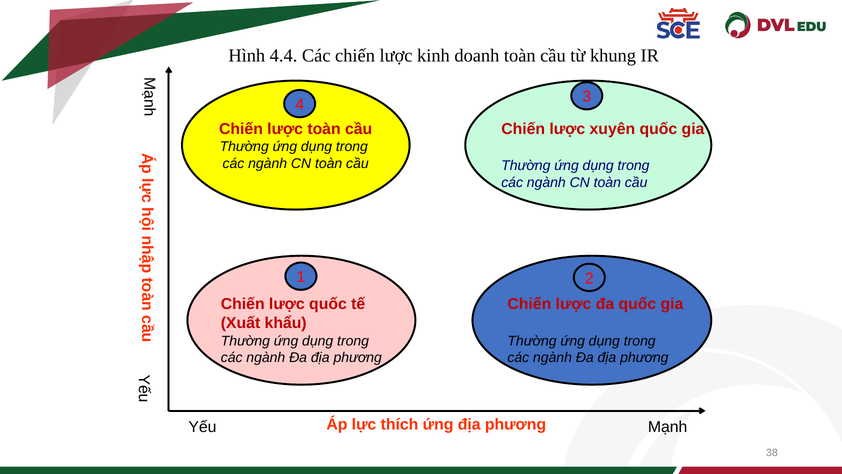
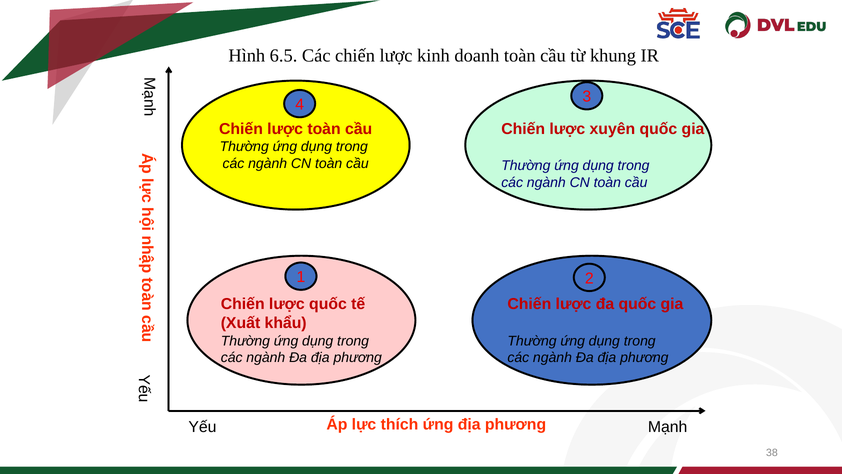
4.4: 4.4 -> 6.5 (284, 56)
